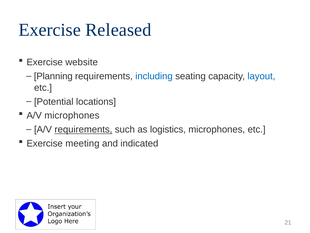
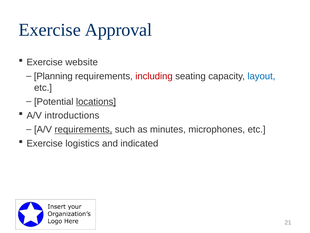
Released: Released -> Approval (119, 30)
including colour: blue -> red (154, 76)
locations underline: none -> present (96, 101)
A/V microphones: microphones -> introductions (72, 115)
logistics: logistics -> minutes (168, 129)
meeting: meeting -> logistics (82, 143)
